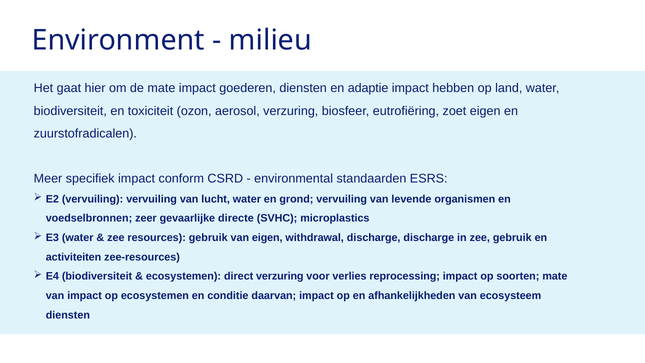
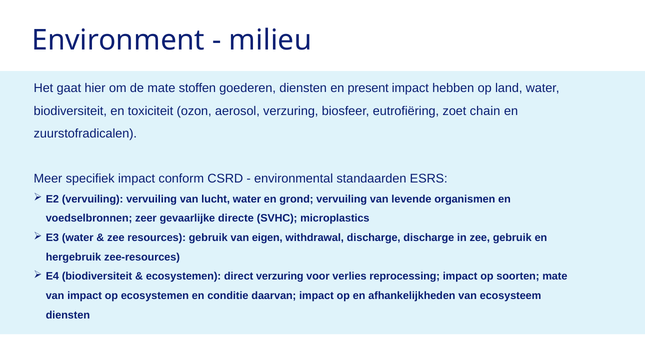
mate impact: impact -> stoffen (197, 88)
adaptie: adaptie -> present (368, 88)
zoet eigen: eigen -> chain (485, 111)
activiteiten: activiteiten -> hergebruik (73, 257)
